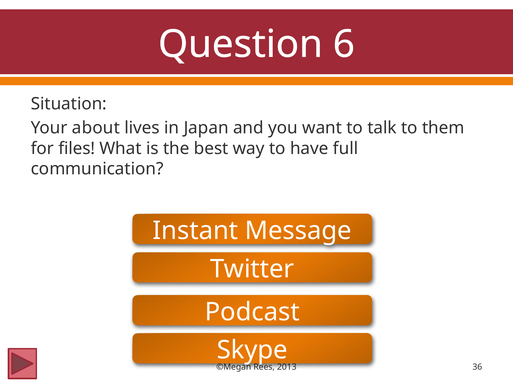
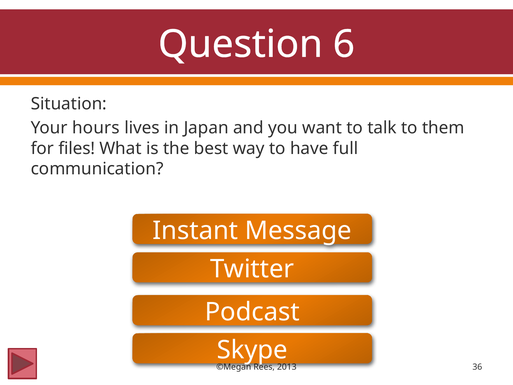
about: about -> hours (96, 128)
